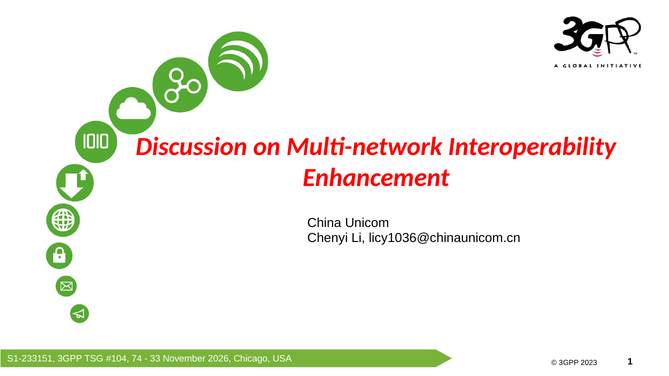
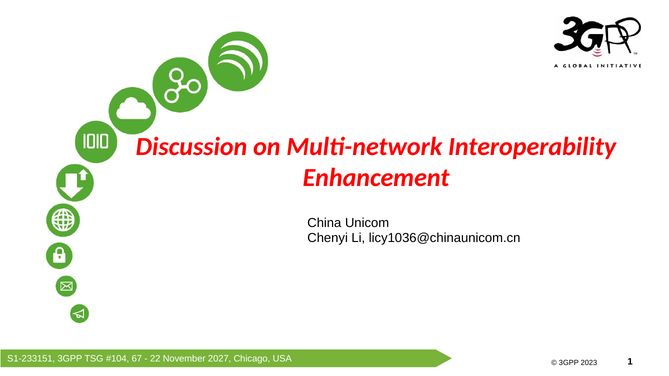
74: 74 -> 67 (137, 359)
33: 33 -> 22 (155, 359)
2026: 2026 -> 2027 (220, 359)
